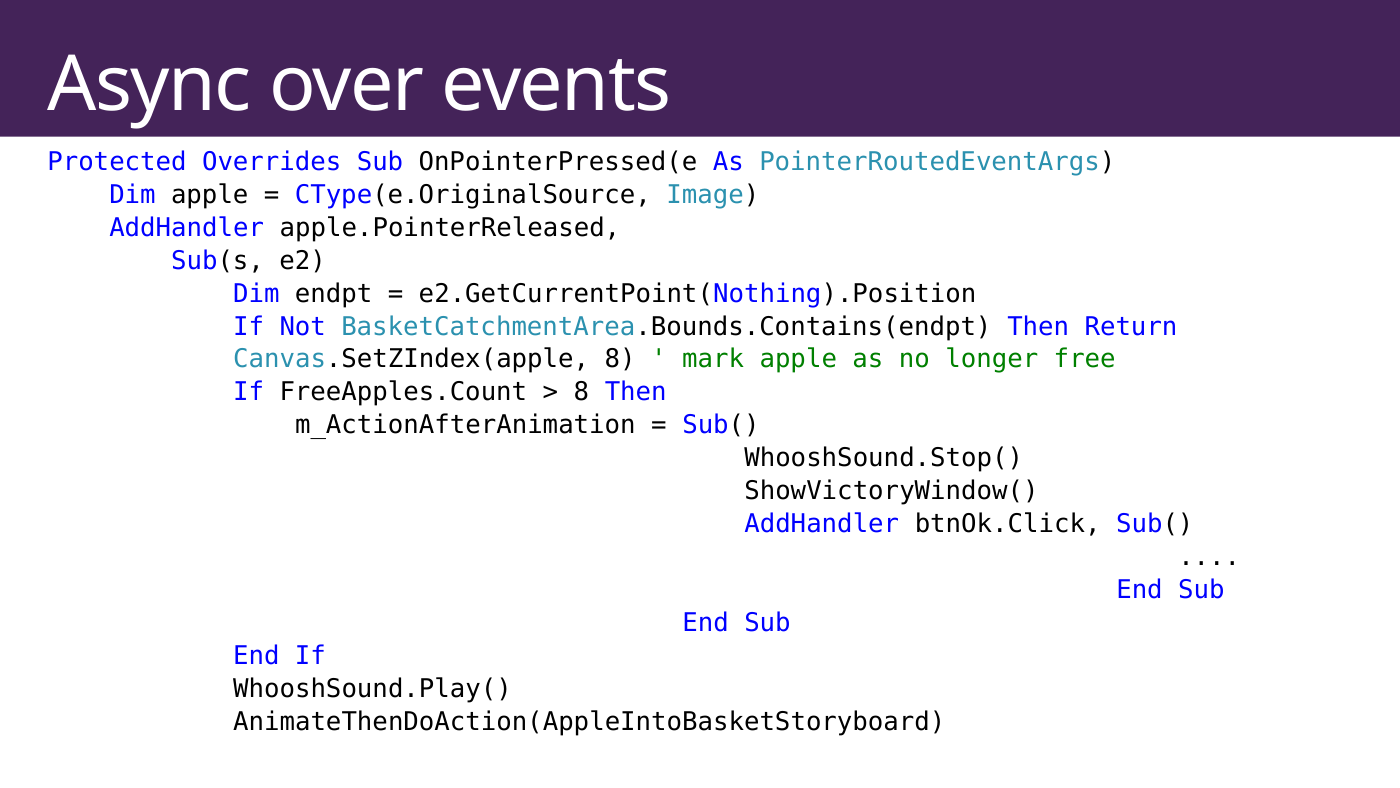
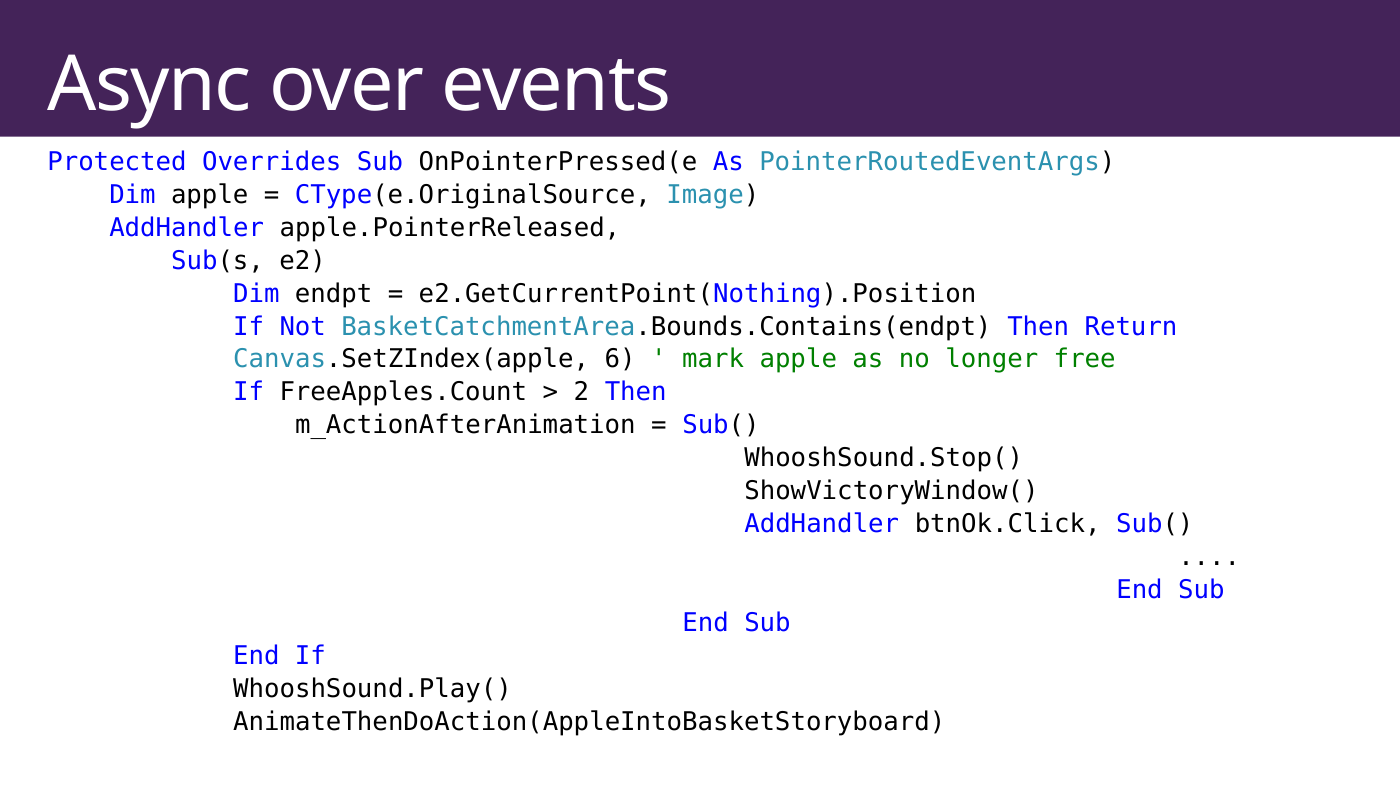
Canvas.SetZIndex(apple 8: 8 -> 6 (620, 359)
8: 8 -> 2 (581, 392)
